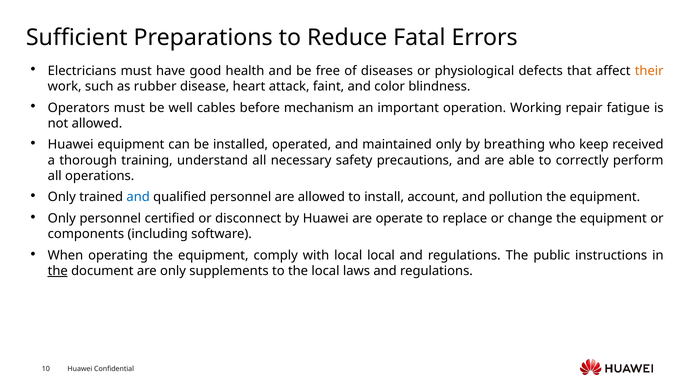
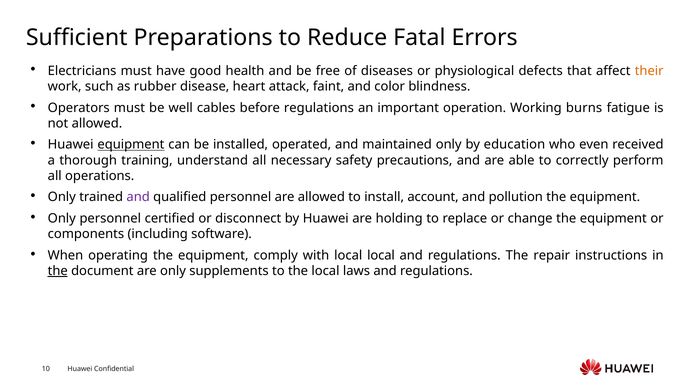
before mechanism: mechanism -> regulations (319, 108)
repair: repair -> burns (584, 108)
equipment underline: none -> present (131, 145)
breathing: breathing -> education (514, 145)
keep: keep -> even (594, 145)
and colour: blue -> purple (138, 197)
operate: operate -> holding (399, 219)
public: public -> repair (552, 256)
